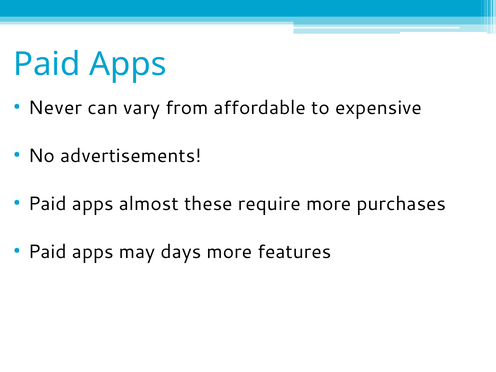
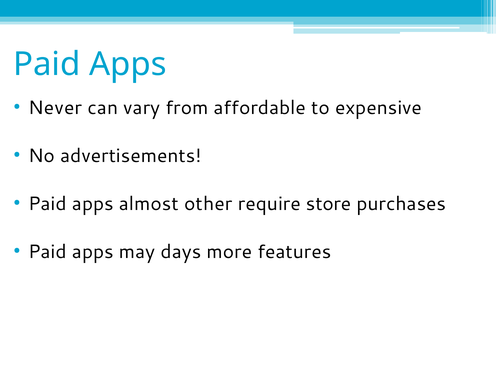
these: these -> other (208, 204)
require more: more -> store (329, 204)
